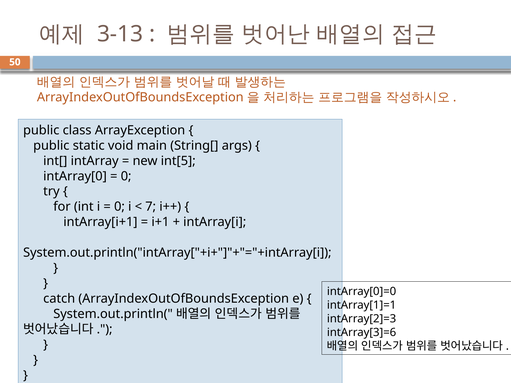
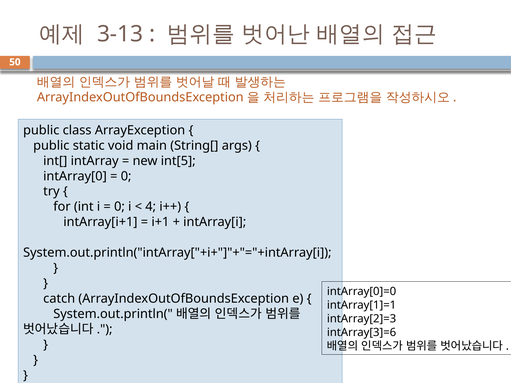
7: 7 -> 4 (151, 207)
